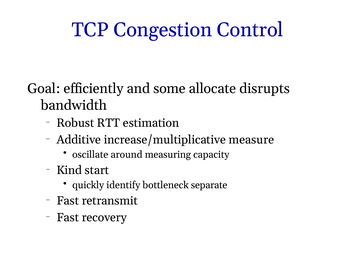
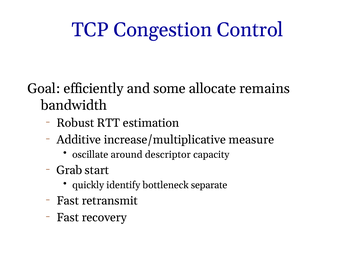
disrupts: disrupts -> remains (265, 89)
measuring: measuring -> descriptor (168, 155)
Kind: Kind -> Grab (69, 170)
